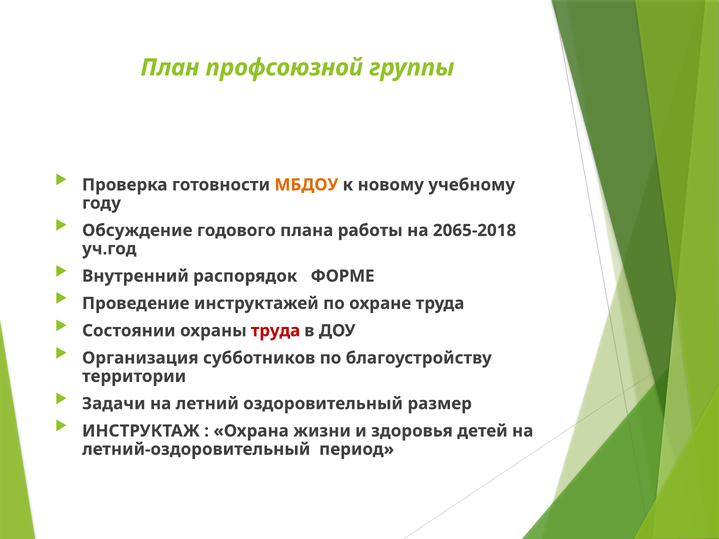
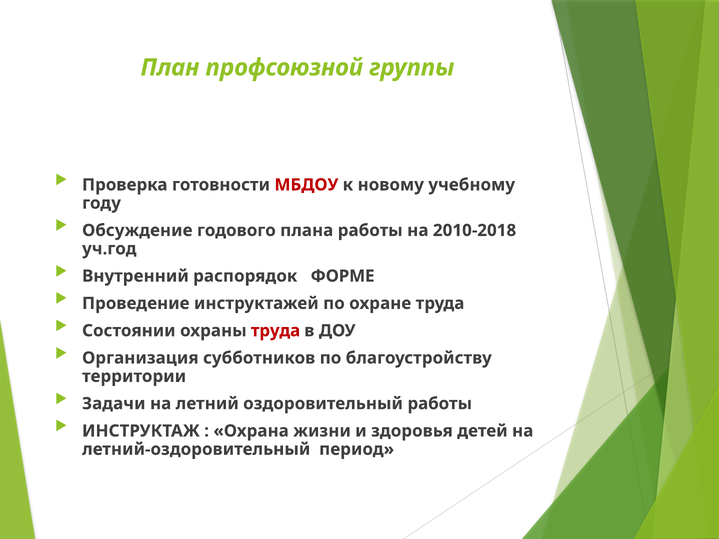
МБДОУ colour: orange -> red (306, 185)
2065-2018: 2065-2018 -> 2010-2018 (475, 231)
оздоровительный размер: размер -> работы (440, 404)
